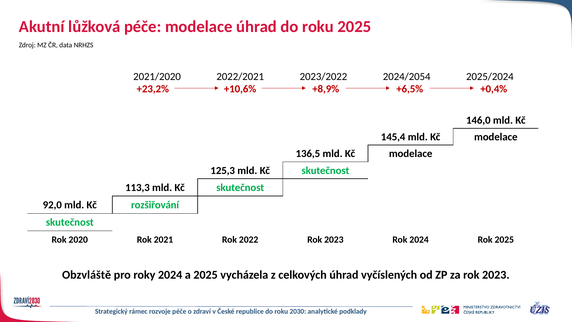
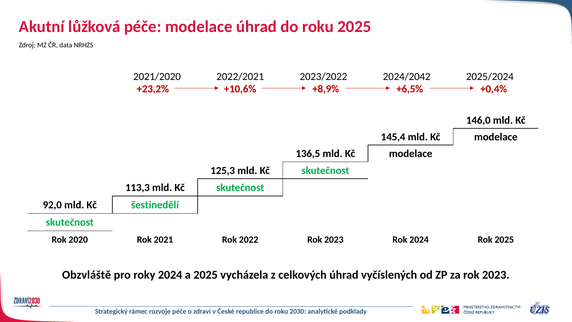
2024/2054: 2024/2054 -> 2024/2042 (407, 76)
rozšiřování: rozšiřování -> šestinedělí (155, 205)
